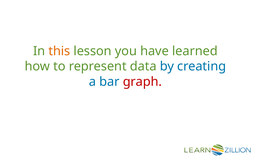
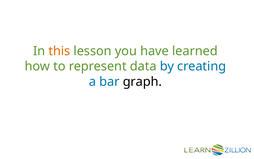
graph colour: red -> black (142, 82)
